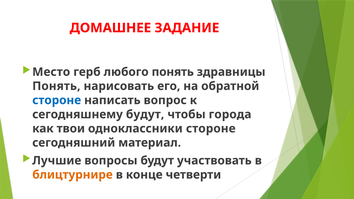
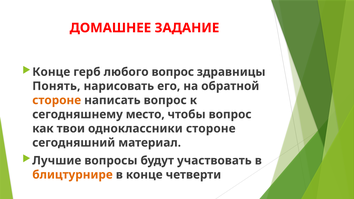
Место: Место -> Конце (51, 72)
любого понять: понять -> вопрос (173, 72)
стороне colour: blue -> orange (57, 100)
сегодняшнему будут: будут -> место (145, 114)
чтобы города: города -> вопрос (230, 114)
